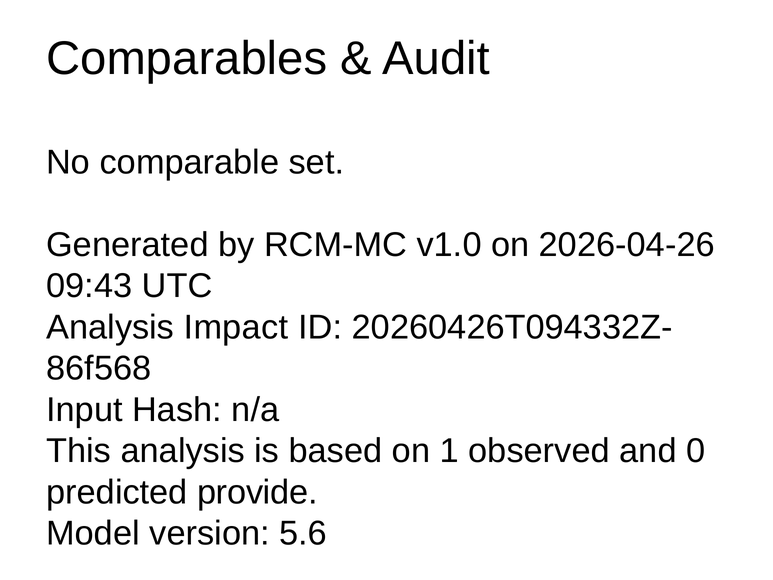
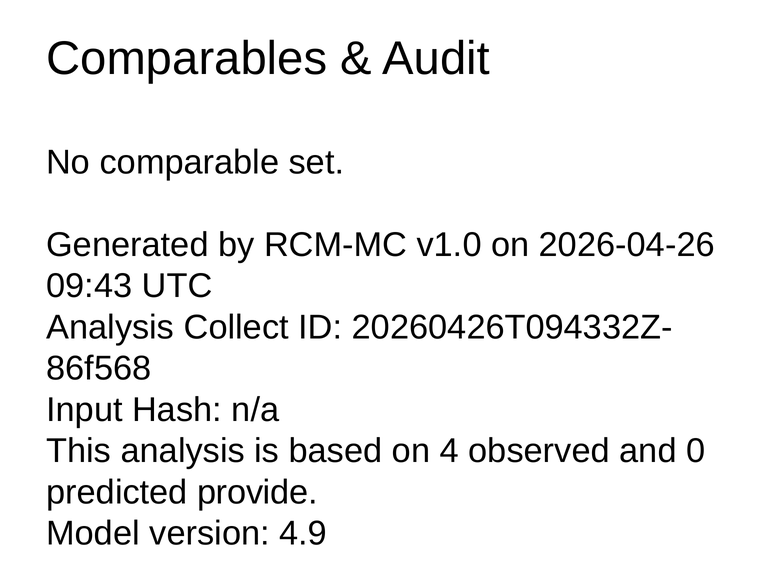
Impact: Impact -> Collect (236, 327)
1: 1 -> 4 (449, 451)
5.6: 5.6 -> 4.9 (303, 533)
